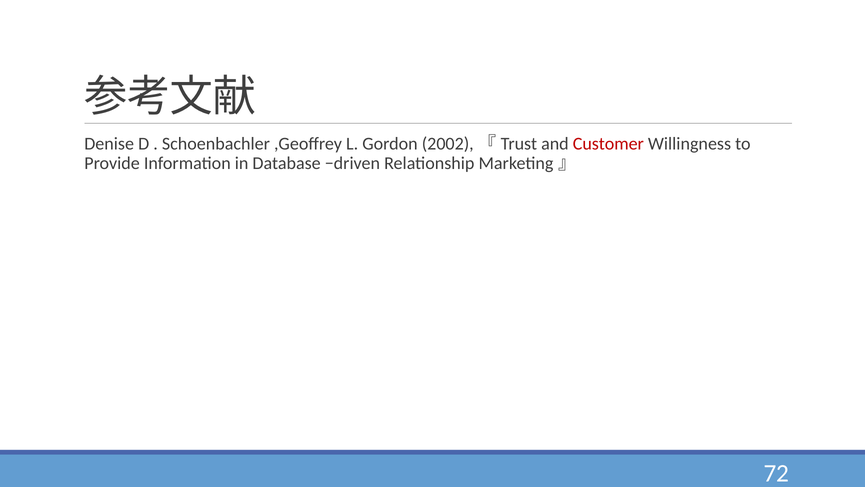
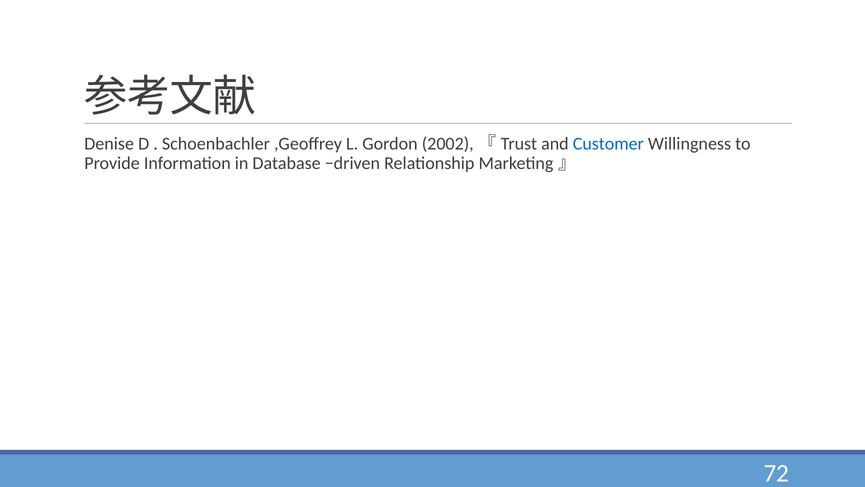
Customer colour: red -> blue (608, 144)
